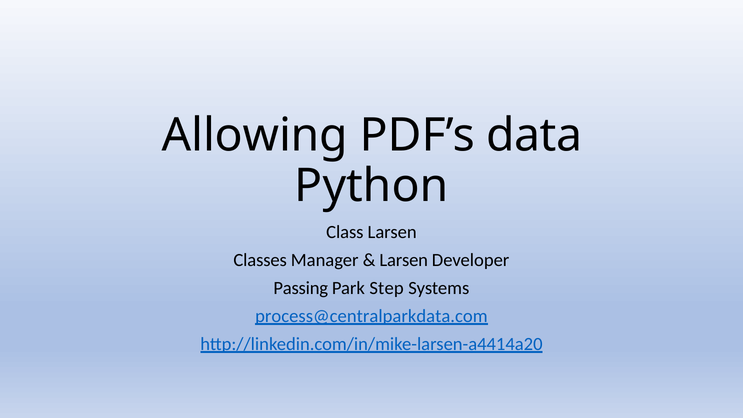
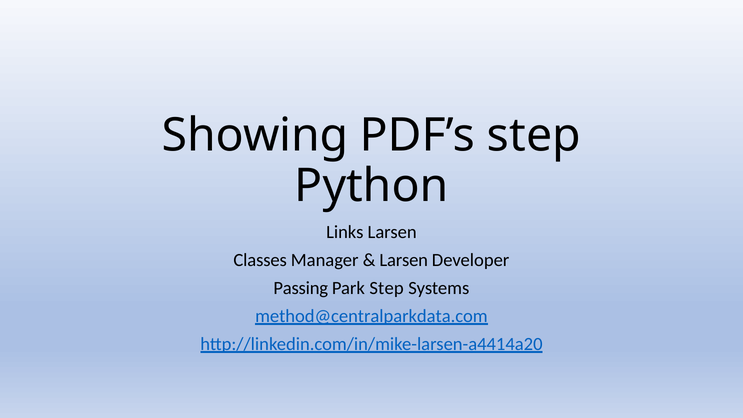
Allowing: Allowing -> Showing (255, 136)
PDF’s data: data -> step (534, 136)
Class: Class -> Links (345, 232)
process@centralparkdata.com: process@centralparkdata.com -> method@centralparkdata.com (371, 316)
